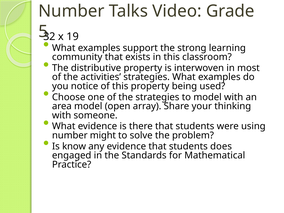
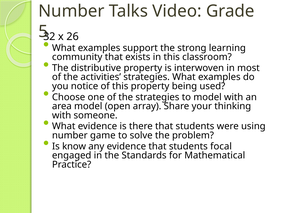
19: 19 -> 26 (73, 37)
might: might -> game (103, 135)
does: does -> focal (221, 146)
